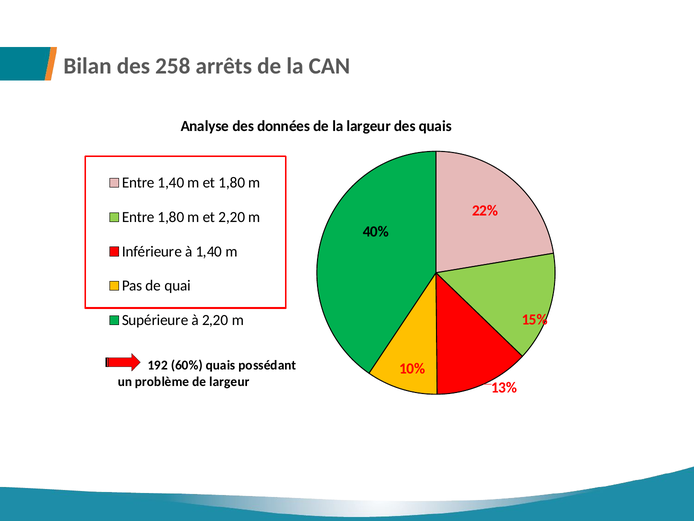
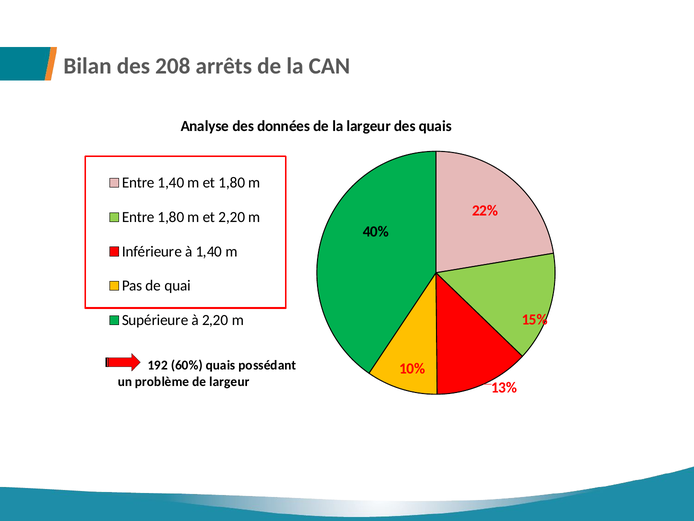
258: 258 -> 208 (173, 66)
